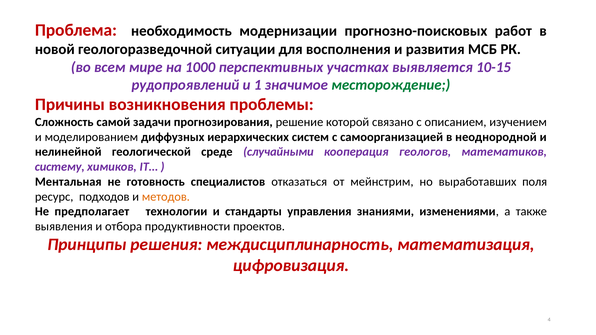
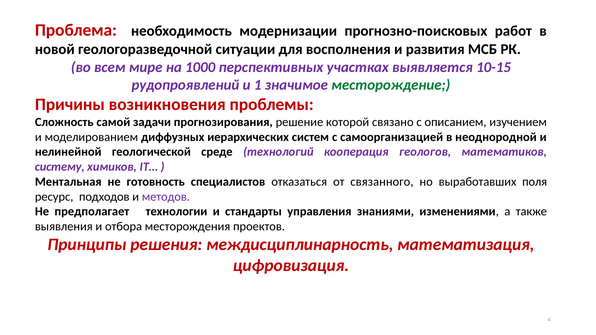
случайными: случайными -> технологий (278, 152)
мейнстрим: мейнстрим -> связанного (382, 182)
методов colour: orange -> purple (166, 197)
продуктивности: продуктивности -> месторождения (188, 227)
